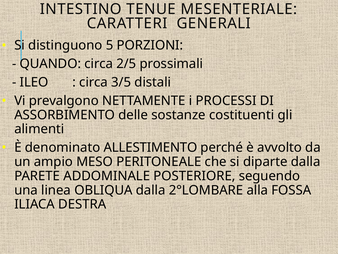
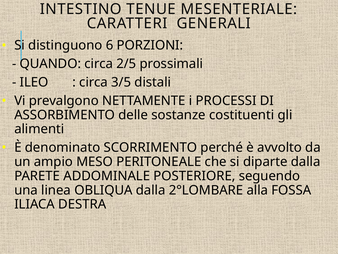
5: 5 -> 6 (110, 45)
ALLESTIMENTO: ALLESTIMENTO -> SCORRIMENTO (150, 147)
